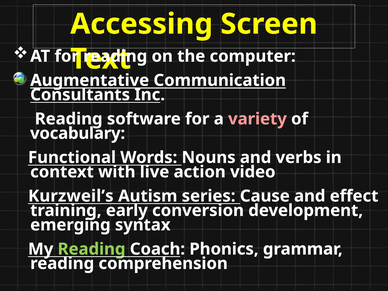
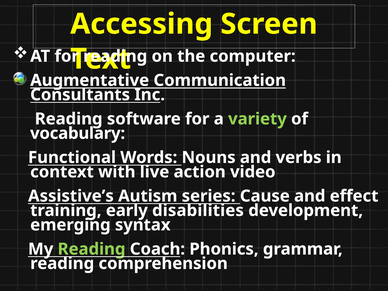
variety colour: pink -> light green (257, 119)
Kurzweil’s: Kurzweil’s -> Assistive’s (71, 196)
conversion: conversion -> disabilities (198, 210)
